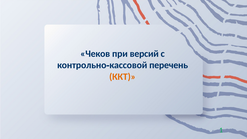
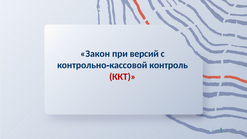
Чеков: Чеков -> Закон (95, 54)
перечень: перечень -> контроль (169, 65)
ККТ colour: orange -> red (123, 77)
